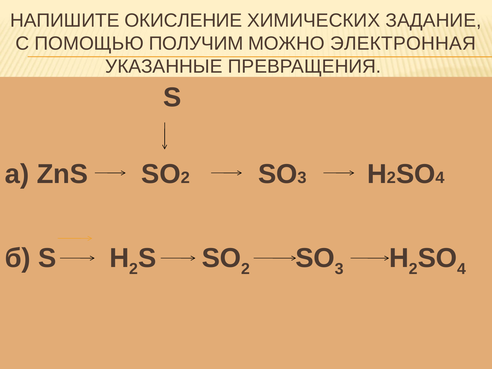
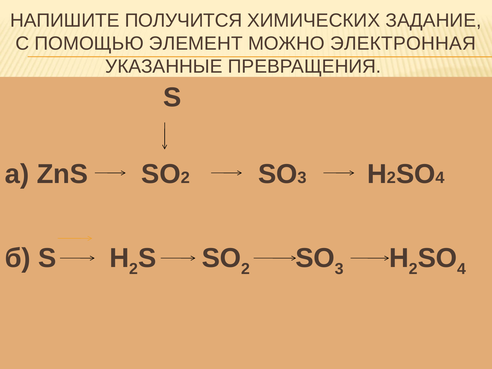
ОКИСЛЕНИЕ: ОКИСЛЕНИЕ -> ПОЛУЧИТСЯ (183, 20)
ПОЛУЧИМ: ПОЛУЧИМ -> ЭЛЕМЕНТ (196, 43)
